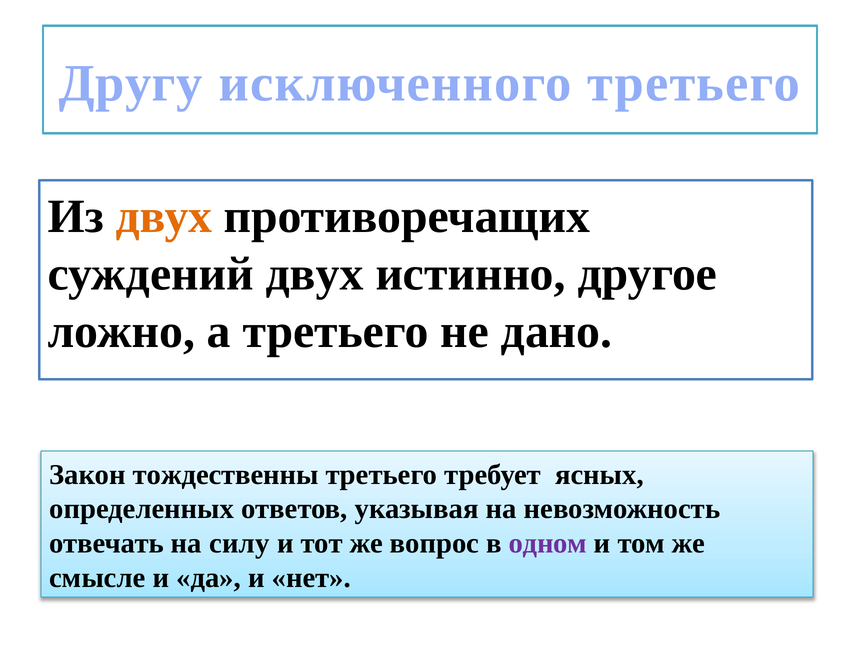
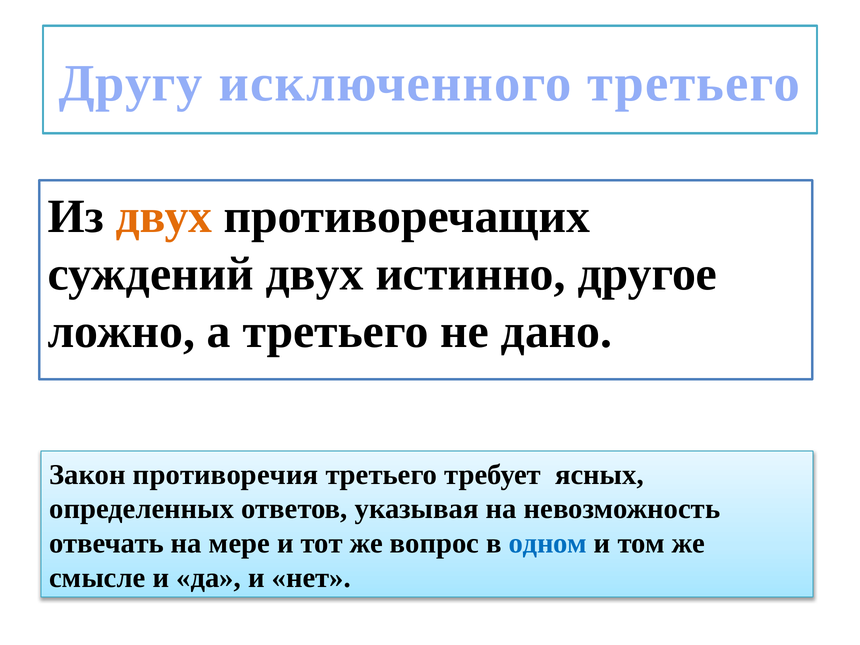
тождественны: тождественны -> противоречия (226, 475)
силу: силу -> мере (239, 543)
одном colour: purple -> blue (548, 543)
